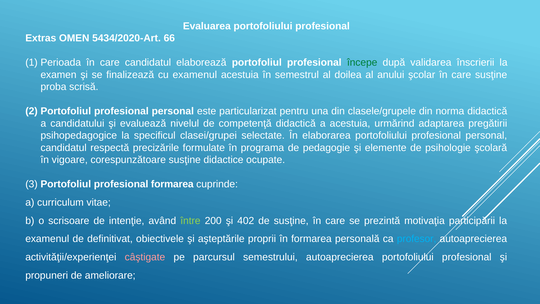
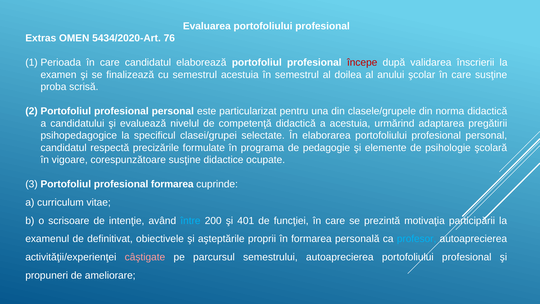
66: 66 -> 76 (169, 38)
începe colour: green -> red (362, 63)
cu examenul: examenul -> semestrul (195, 75)
între colour: light green -> light blue (190, 221)
402: 402 -> 401 (246, 221)
de susţine: susţine -> funcţiei (291, 221)
